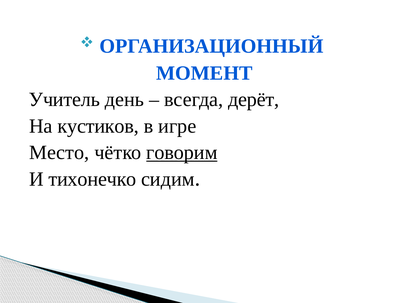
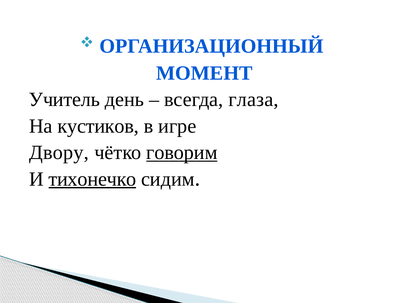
дерёт: дерёт -> глаза (254, 100)
Место: Место -> Двору (59, 153)
тихонечко underline: none -> present (92, 179)
